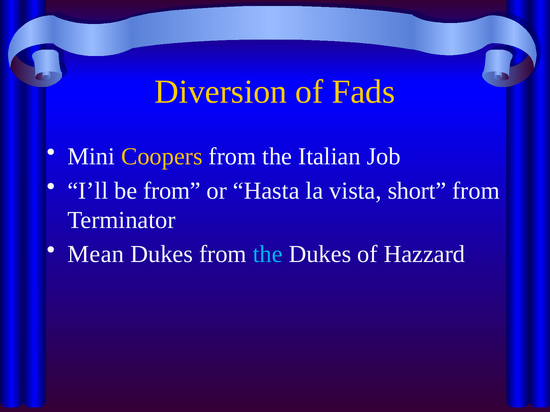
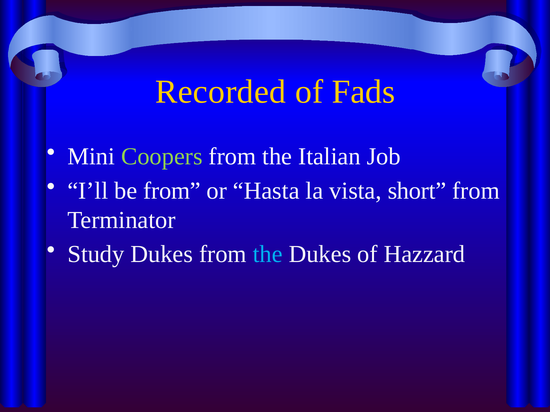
Diversion: Diversion -> Recorded (221, 92)
Coopers colour: yellow -> light green (162, 157)
Mean: Mean -> Study (96, 254)
